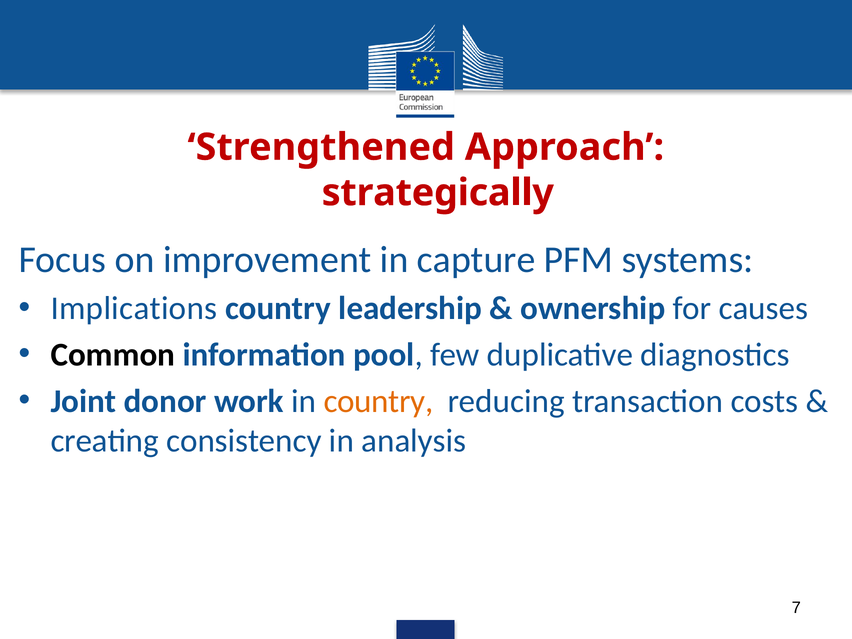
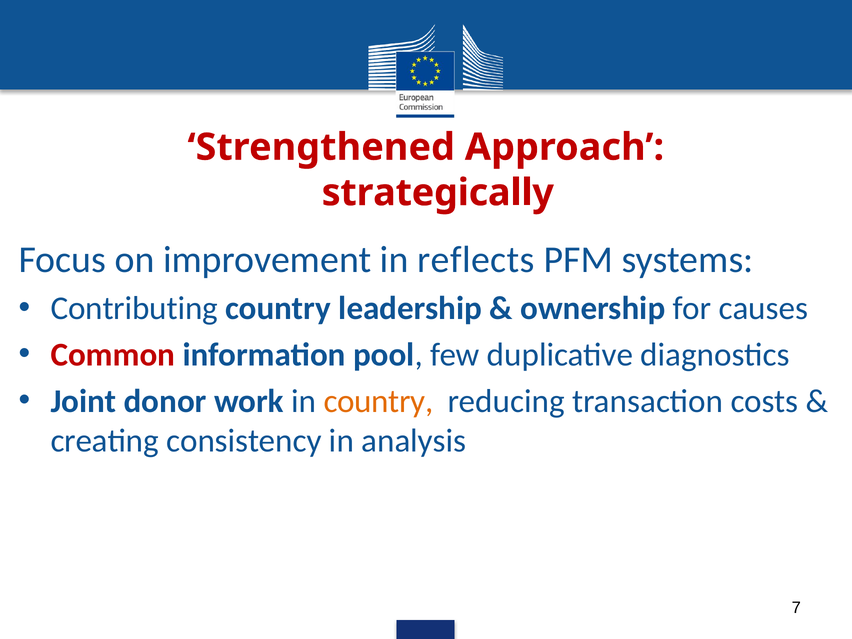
capture: capture -> reflects (476, 260)
Implications: Implications -> Contributing (134, 308)
Common colour: black -> red (113, 355)
